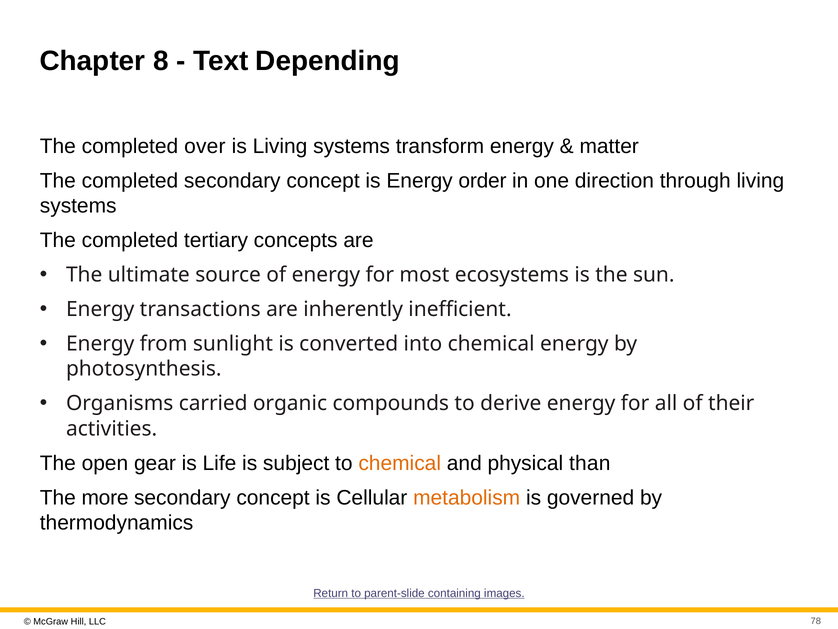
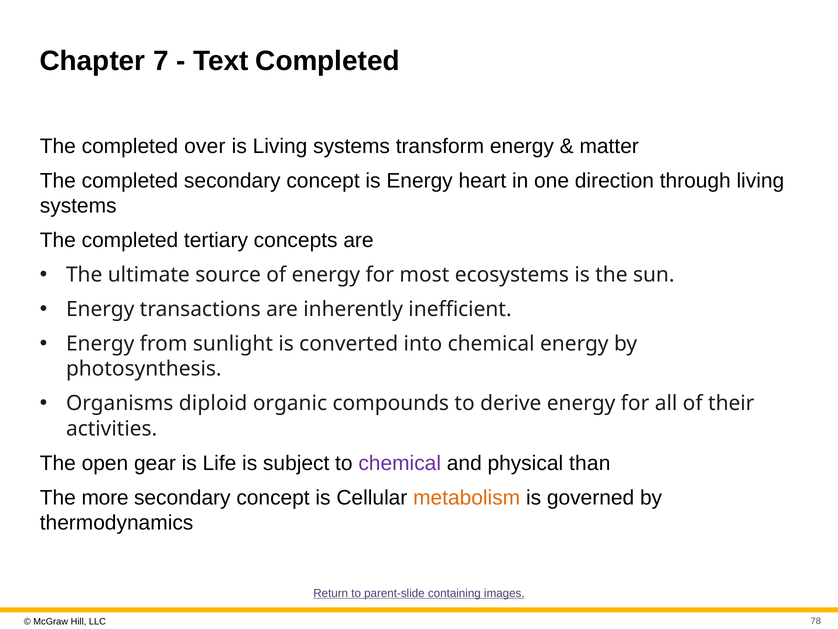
8: 8 -> 7 (161, 61)
Text Depending: Depending -> Completed (328, 61)
order: order -> heart (482, 181)
carried: carried -> diploid (213, 403)
chemical colour: orange -> purple (400, 463)
